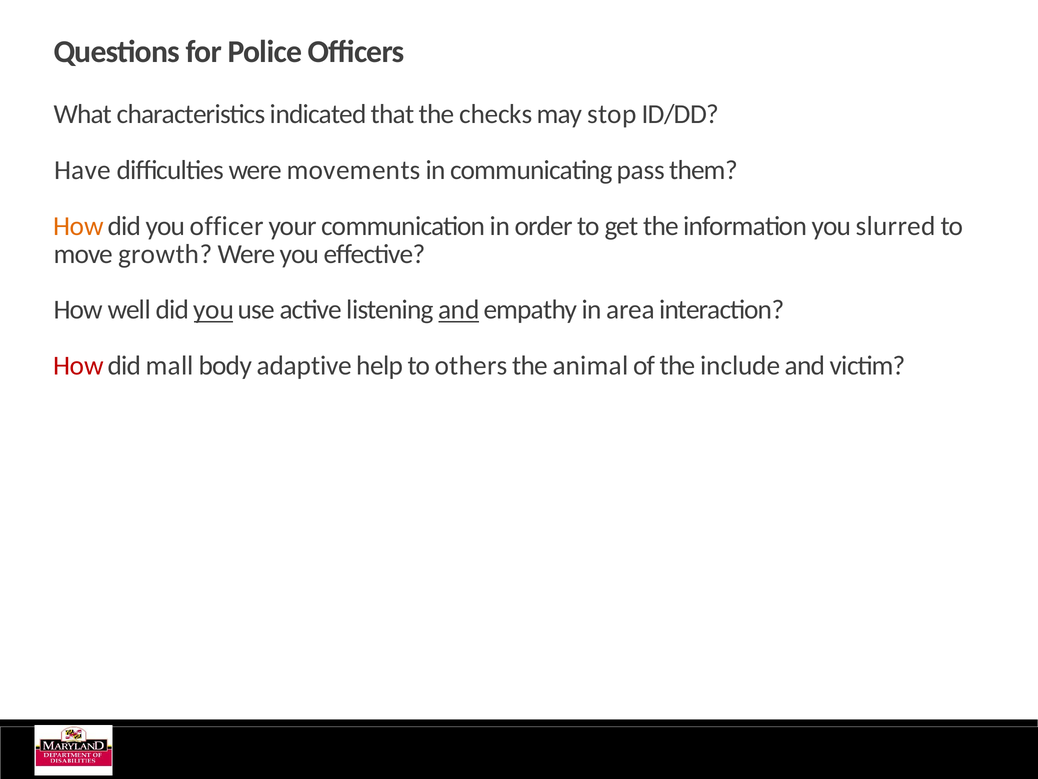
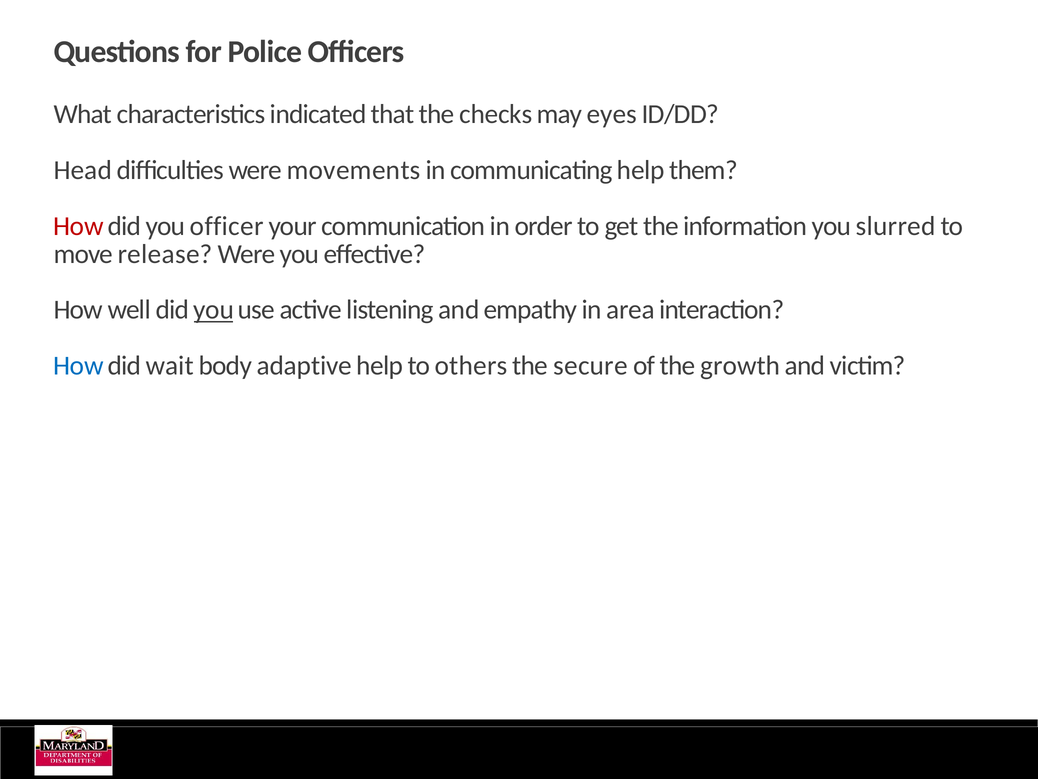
stop: stop -> eyes (612, 114)
Have: Have -> Head (83, 170)
communicating pass: pass -> help (641, 170)
How colour: orange -> red (78, 226)
growth: growth -> release (165, 254)
and underline: present -> none (459, 310)
How colour: red -> blue (78, 366)
mall: mall -> wait (170, 366)
animal: animal -> secure (591, 366)
include: include -> growth (740, 366)
